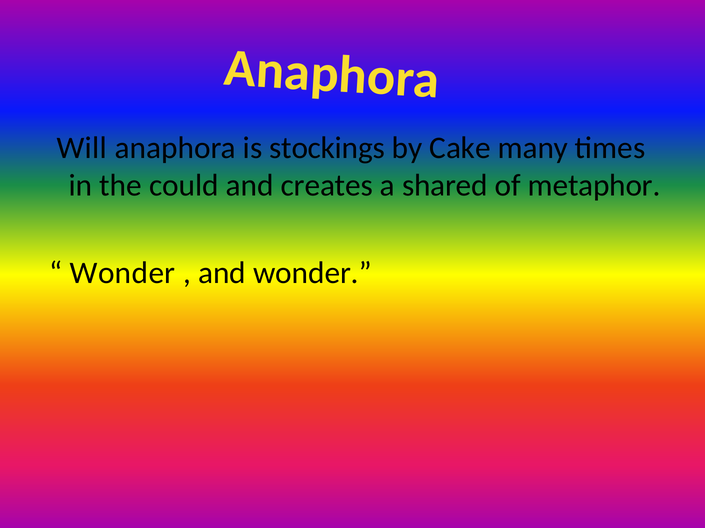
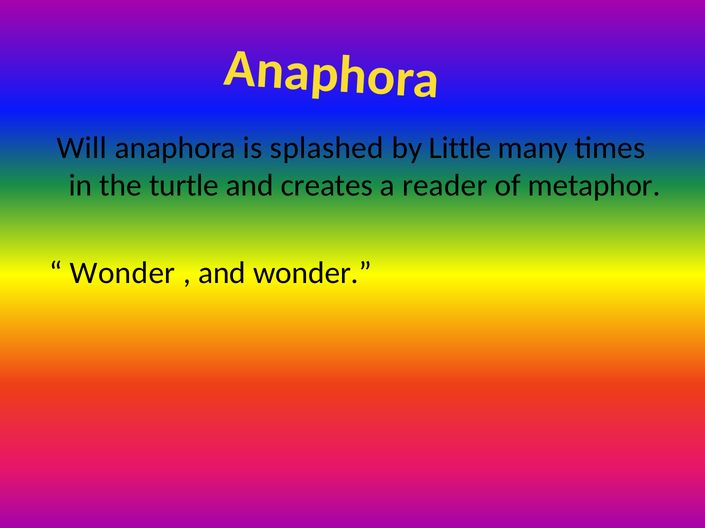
stockings: stockings -> splashed (327, 148)
Cake: Cake -> Little (460, 148)
could: could -> turtle (184, 186)
shared: shared -> reader (445, 186)
